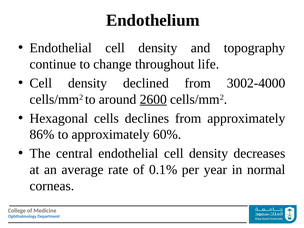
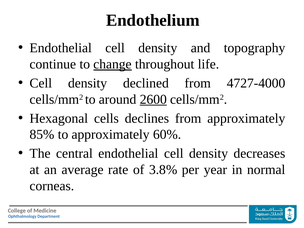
change underline: none -> present (113, 64)
3002-4000: 3002-4000 -> 4727-4000 (256, 83)
86%: 86% -> 85% (42, 135)
0.1%: 0.1% -> 3.8% (163, 170)
